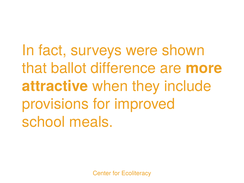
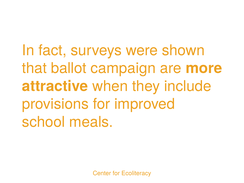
difference: difference -> campaign (123, 68)
